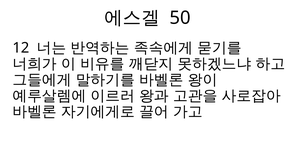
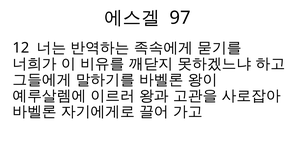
50: 50 -> 97 (180, 18)
